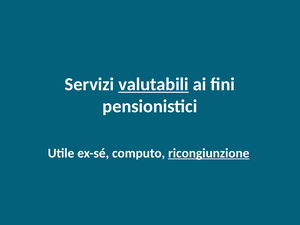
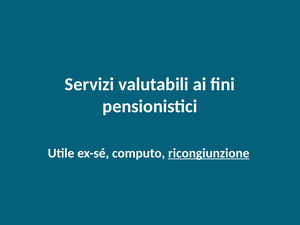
valutabili underline: present -> none (154, 84)
